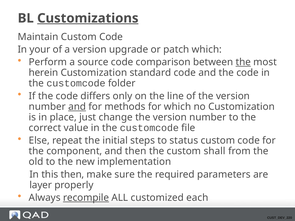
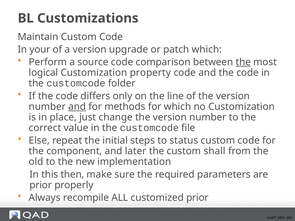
Customizations underline: present -> none (88, 18)
herein: herein -> logical (43, 73)
standard: standard -> property (150, 73)
and then: then -> later (136, 151)
layer: layer -> prior (41, 185)
recompile underline: present -> none (86, 198)
customized each: each -> prior (197, 198)
